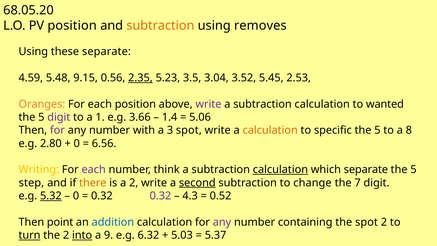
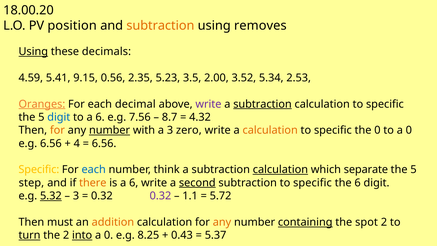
68.05.20: 68.05.20 -> 18.00.20 (28, 10)
Using underline: none -> present (33, 52)
these separate: separate -> decimals (106, 52)
5.48: 5.48 -> 5.41 (58, 78)
2.35 underline: present -> none (140, 78)
3.04: 3.04 -> 2.00 (216, 78)
5.45: 5.45 -> 5.34 (271, 78)
Oranges underline: none -> present (42, 104)
each position: position -> decimal (135, 104)
subtraction underline: none -> present (262, 104)
wanted: wanted -> specific (385, 104)
digit colour: purple -> blue (59, 117)
to a 1: 1 -> 6 (100, 117)
3.66: 3.66 -> 7.56 (140, 117)
1.4: 1.4 -> 8.7 (170, 117)
5.06: 5.06 -> 4.32 (200, 117)
for colour: purple -> orange (57, 130)
number underline: none -> present (110, 130)
3 spot: spot -> zero (189, 130)
5: 5 -> 0 (377, 130)
to a 8: 8 -> 0 (409, 130)
e.g 2.80: 2.80 -> 6.56 (51, 143)
0: 0 -> 4 (77, 143)
Writing: Writing -> Specific (39, 170)
each colour: purple -> blue (94, 170)
is a 2: 2 -> 6 (134, 183)
subtraction to change: change -> specific (312, 183)
the 7: 7 -> 6 (358, 183)
0: 0 -> 3 (76, 196)
4.3: 4.3 -> 1.1 (190, 196)
0.52: 0.52 -> 5.72 (221, 196)
point: point -> must (60, 222)
addition colour: blue -> orange (113, 222)
any colour: purple -> orange (222, 222)
containing underline: none -> present (305, 222)
9: 9 -> 0 (109, 235)
6.32: 6.32 -> 8.25 (148, 235)
5.03: 5.03 -> 0.43 (182, 235)
